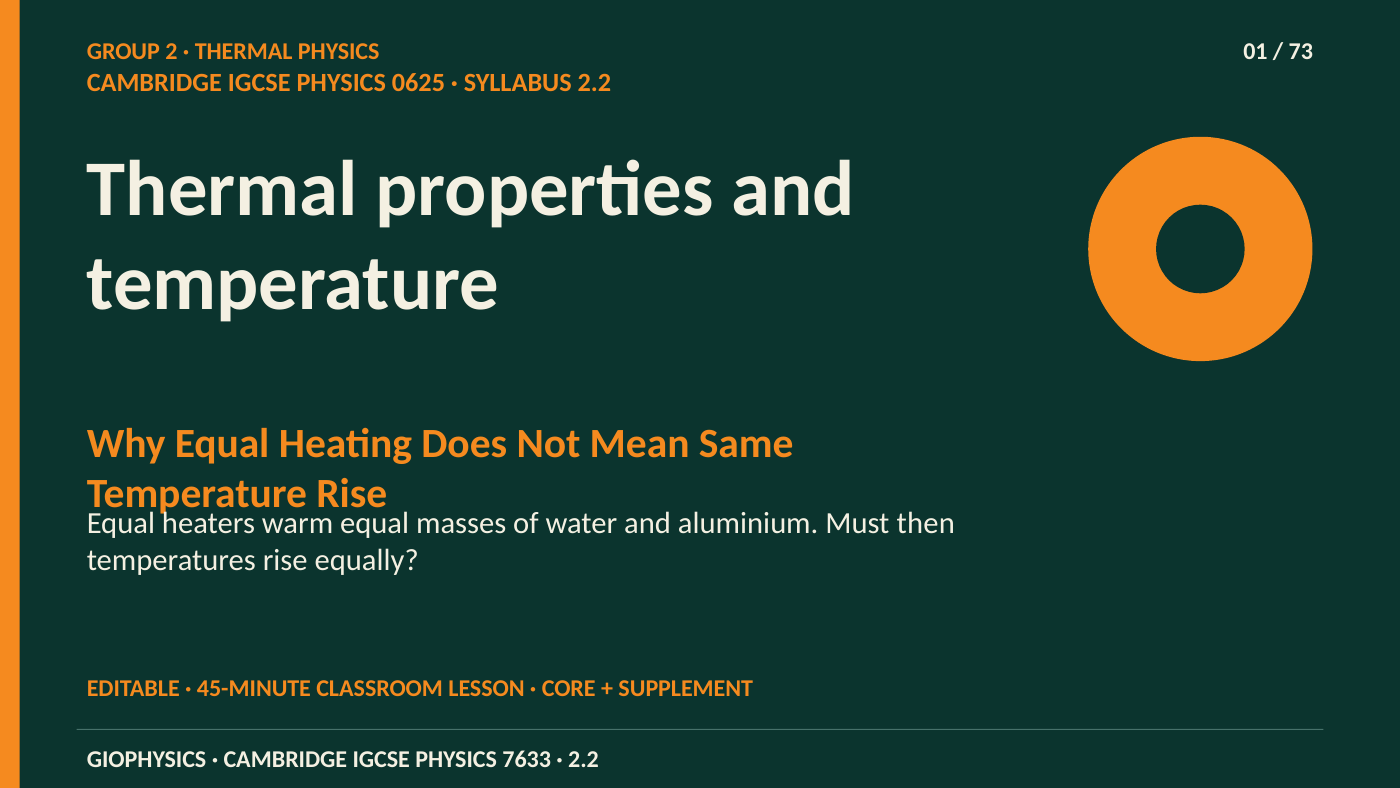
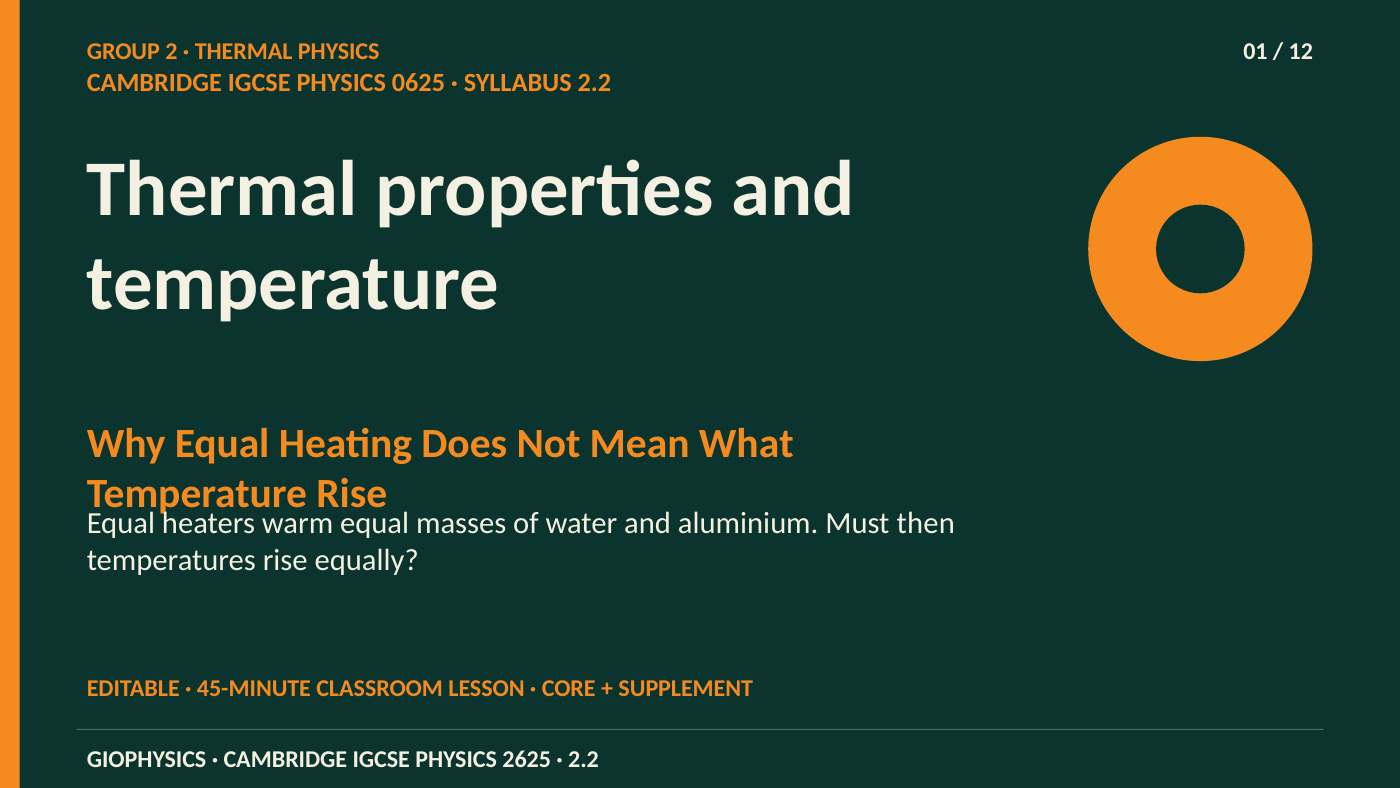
73: 73 -> 12 (1301, 52)
Same: Same -> What (746, 443)
7633: 7633 -> 2625 (527, 760)
